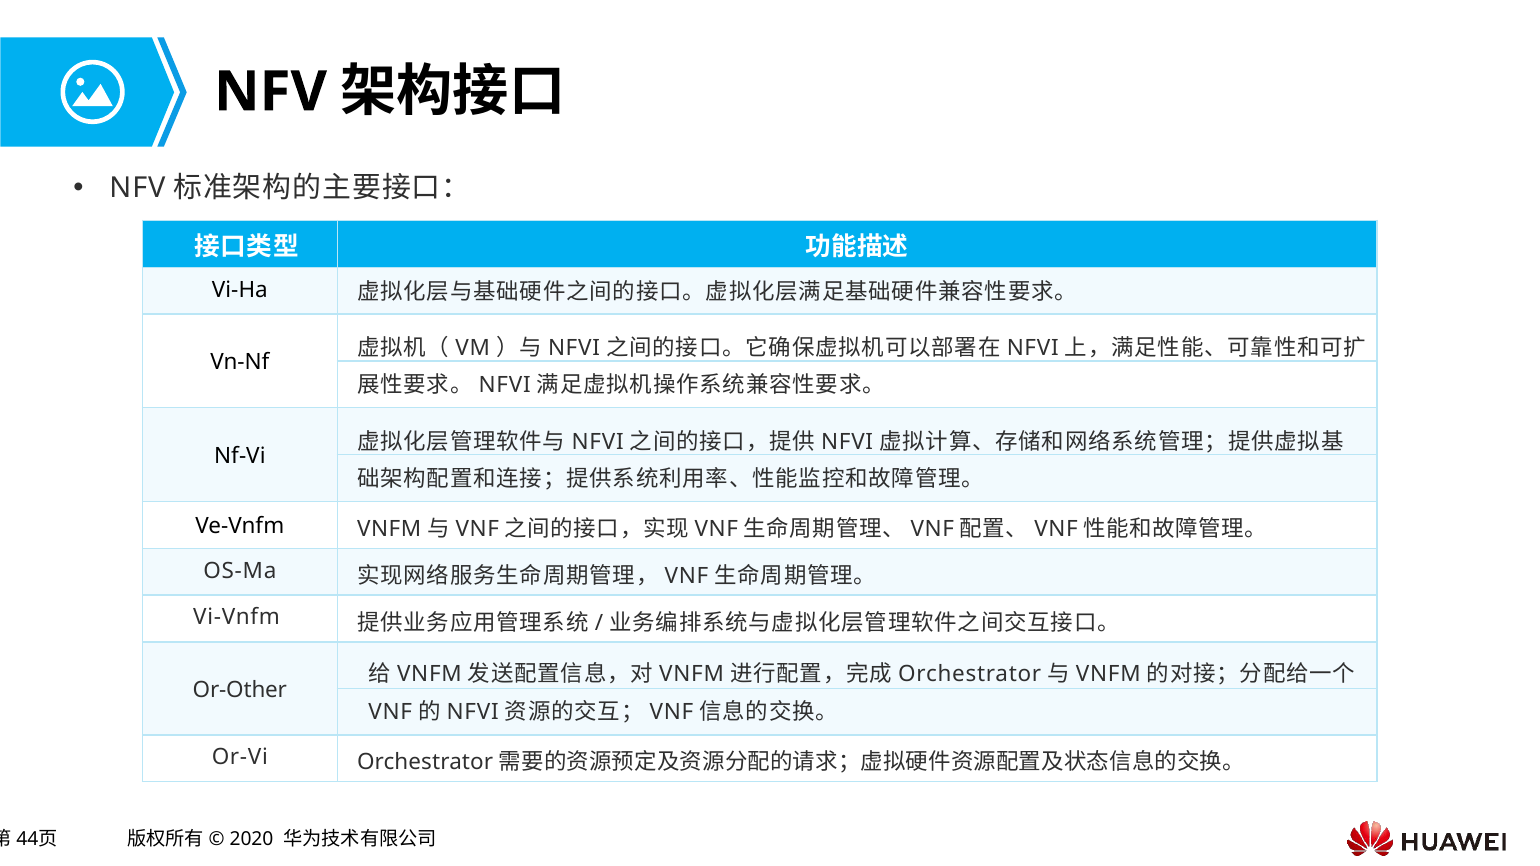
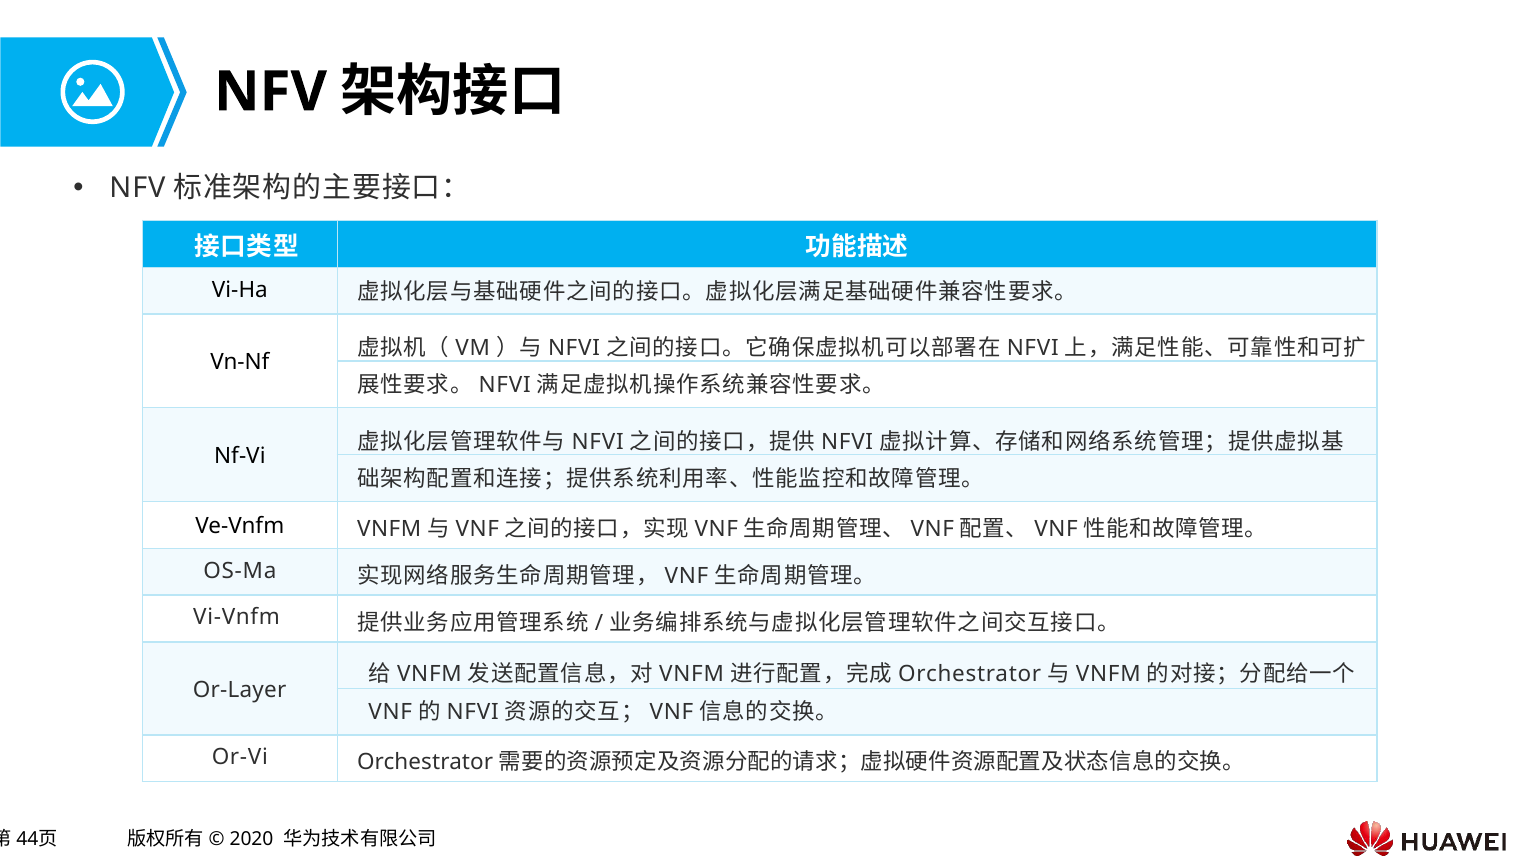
Or-Other: Or-Other -> Or-Layer (240, 690)
